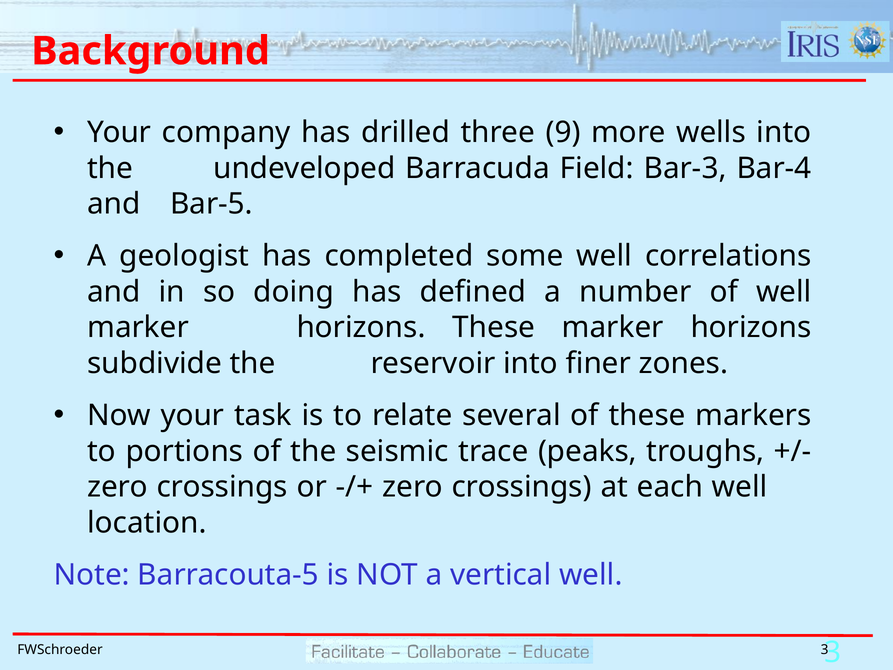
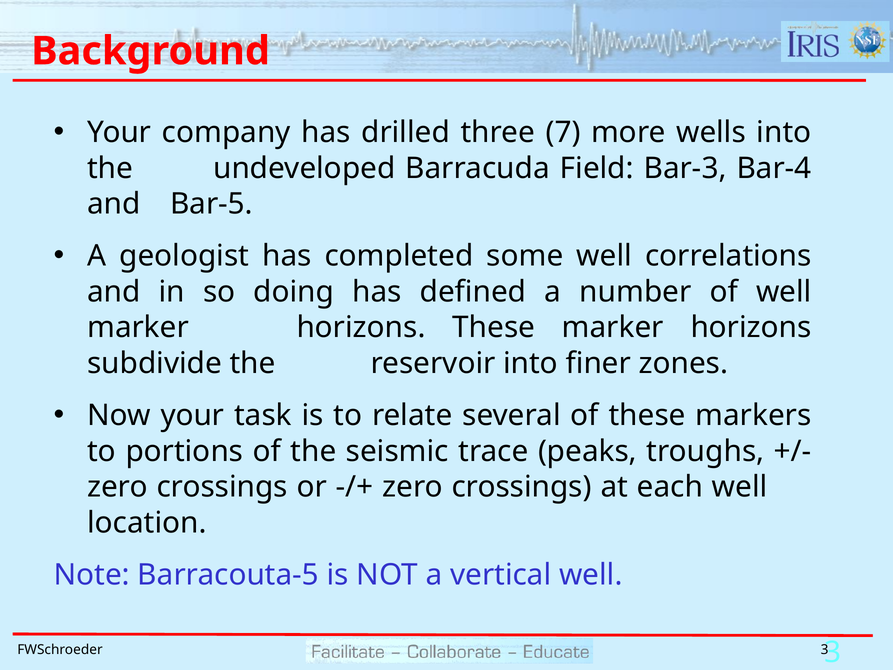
9: 9 -> 7 (563, 133)
